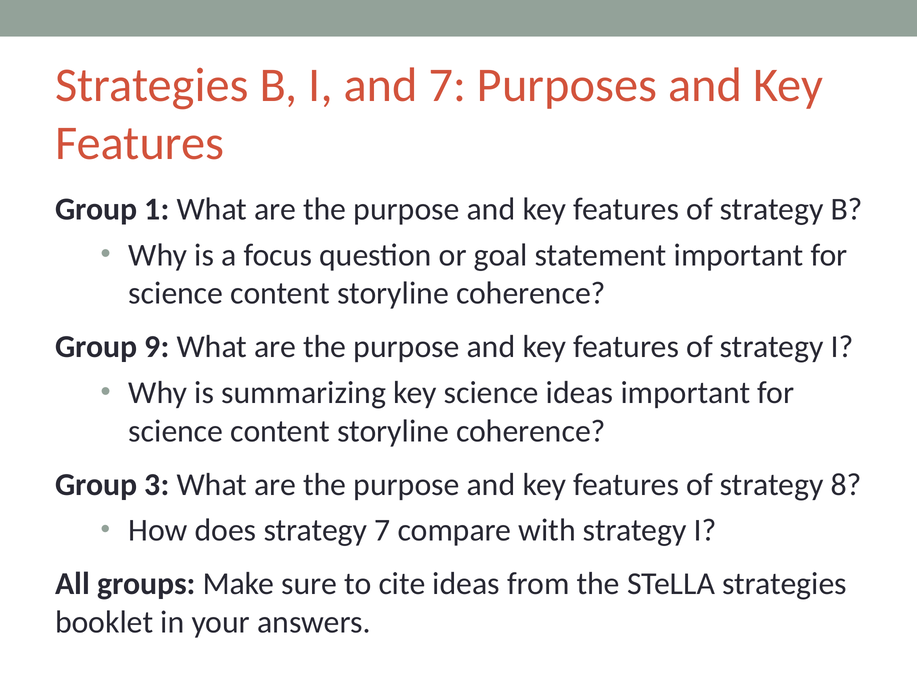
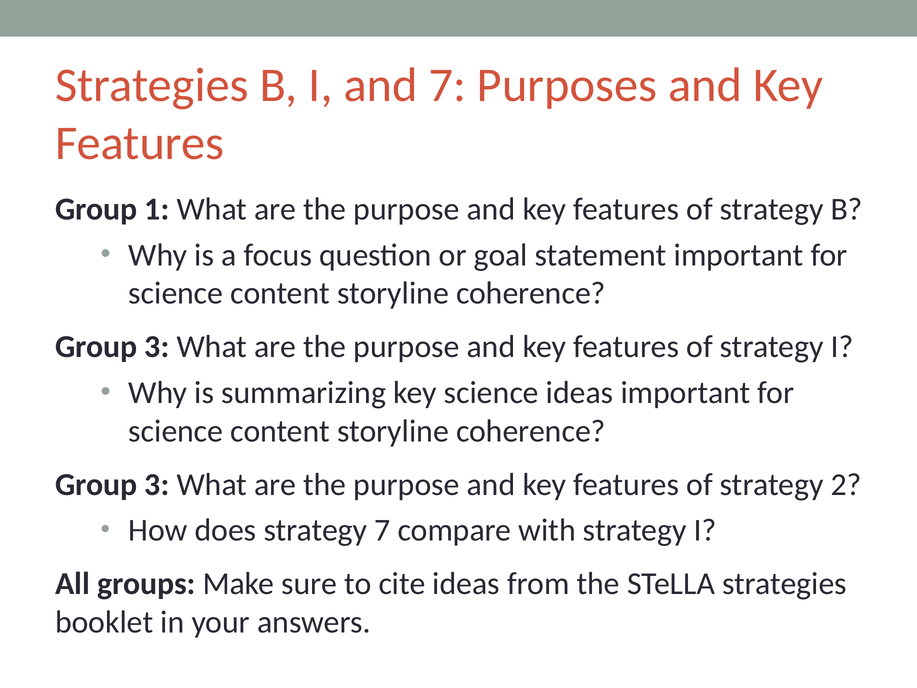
9: 9 -> 3 (157, 347)
8: 8 -> 2 (846, 484)
